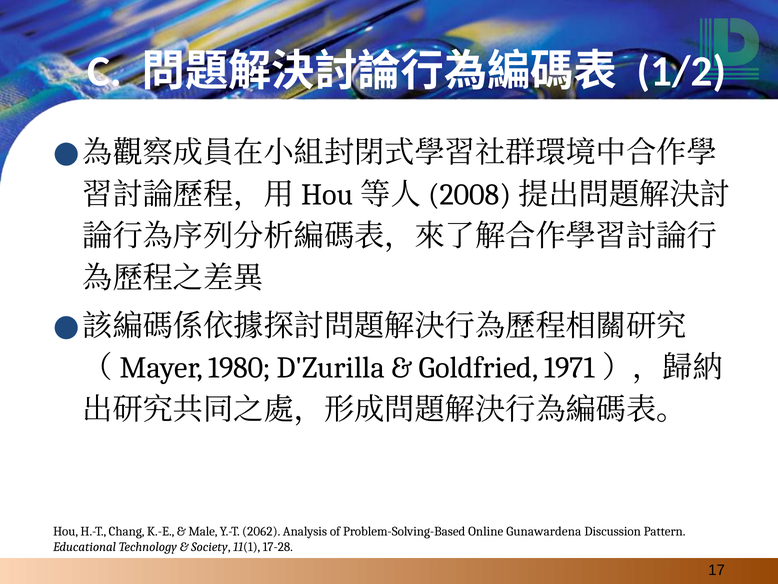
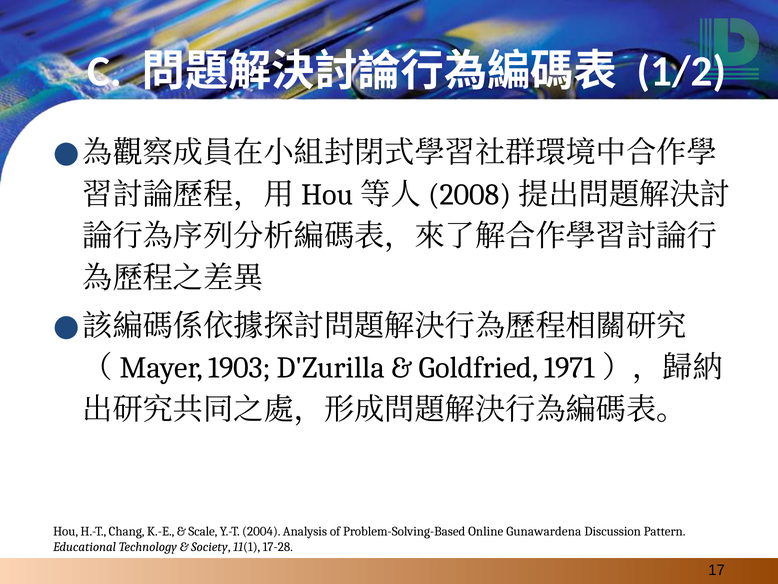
1980: 1980 -> 1903 (240, 368)
Male: Male -> Scale (203, 531)
2062: 2062 -> 2004 (261, 531)
